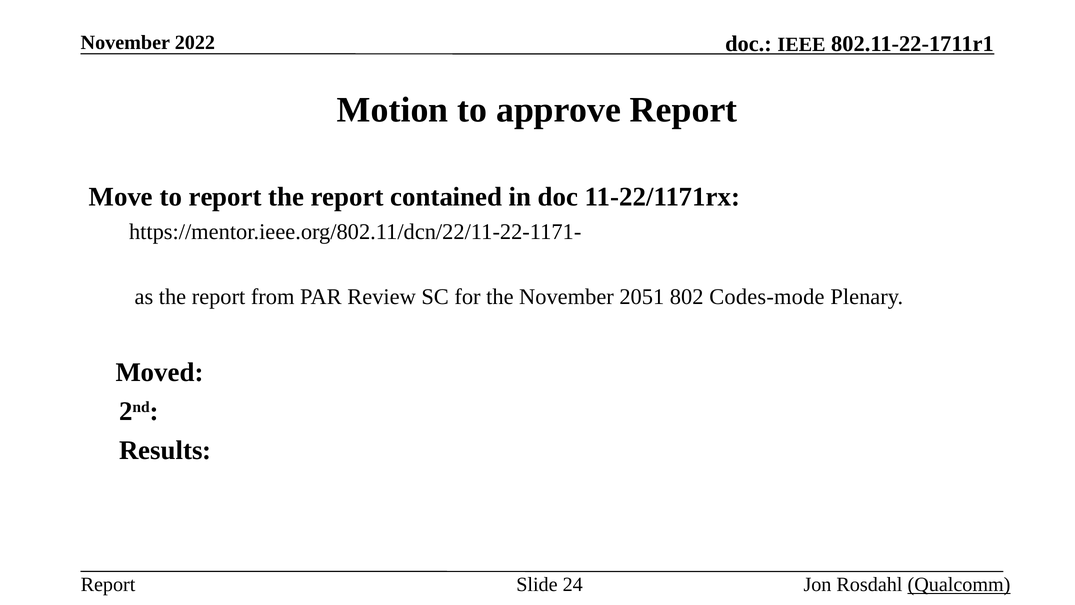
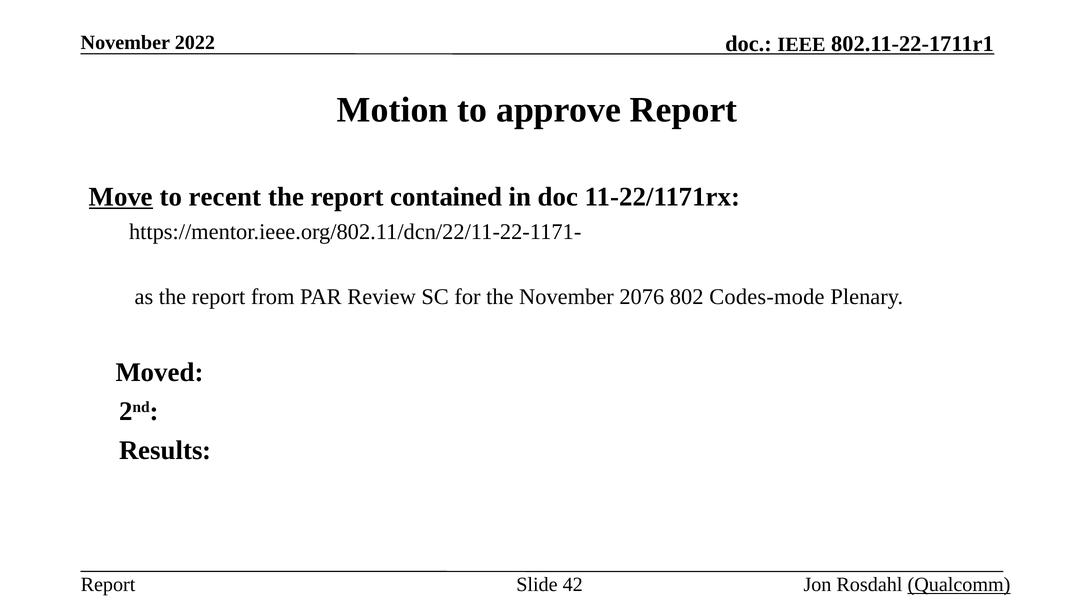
Move underline: none -> present (121, 197)
to report: report -> recent (225, 197)
2051: 2051 -> 2076 (642, 297)
24: 24 -> 42 (573, 584)
